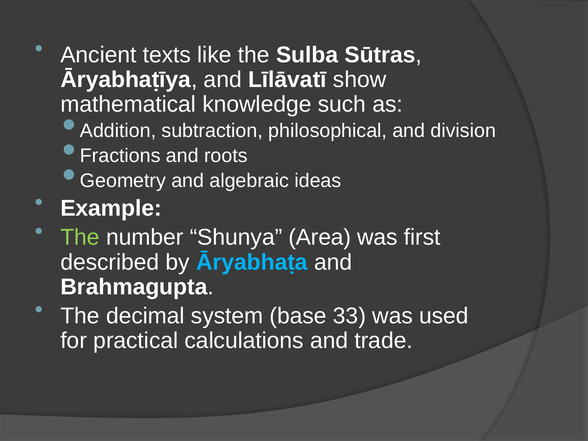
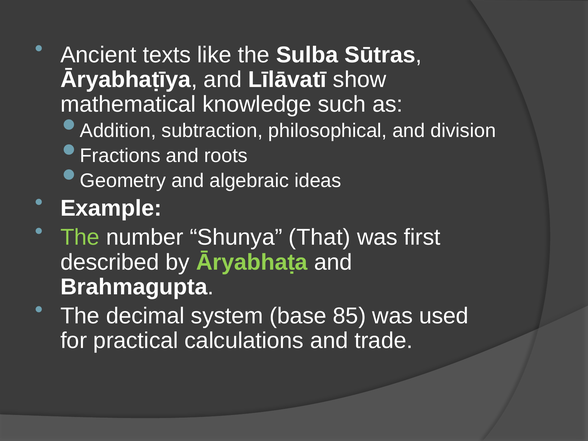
Area: Area -> That (320, 237)
Āryabhaṭa colour: light blue -> light green (252, 262)
33: 33 -> 85 (349, 316)
